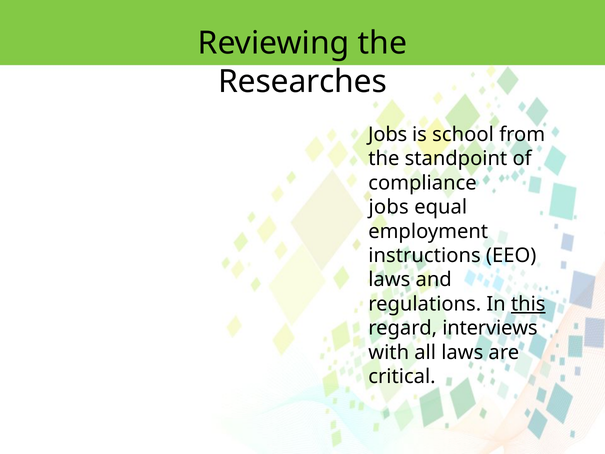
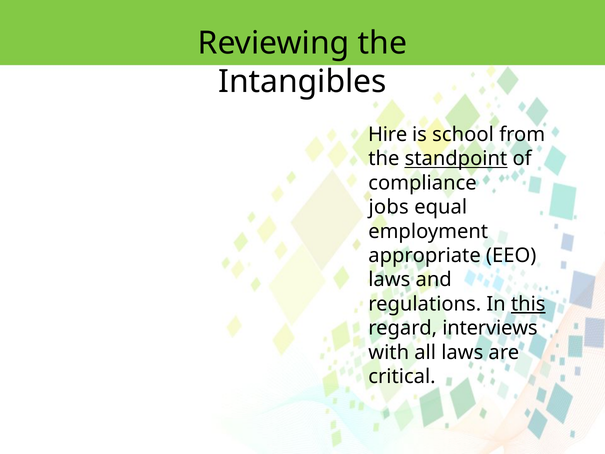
Researches: Researches -> Intangibles (302, 81)
Jobs: Jobs -> Hire (388, 134)
standpoint underline: none -> present (456, 159)
instructions: instructions -> appropriate (425, 255)
